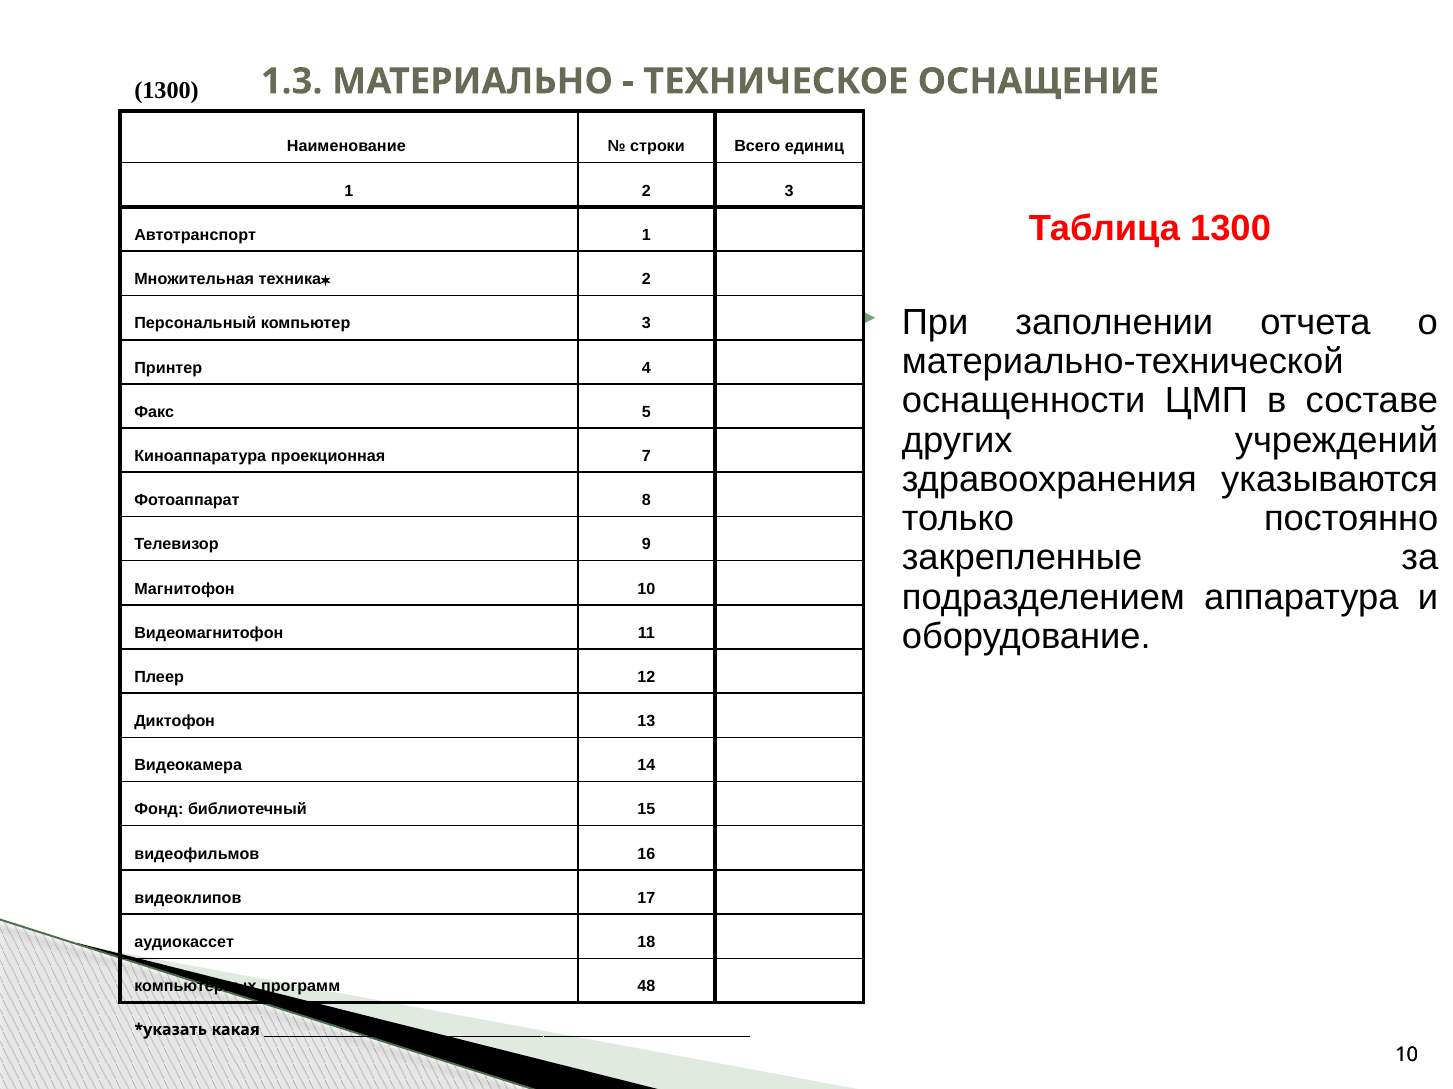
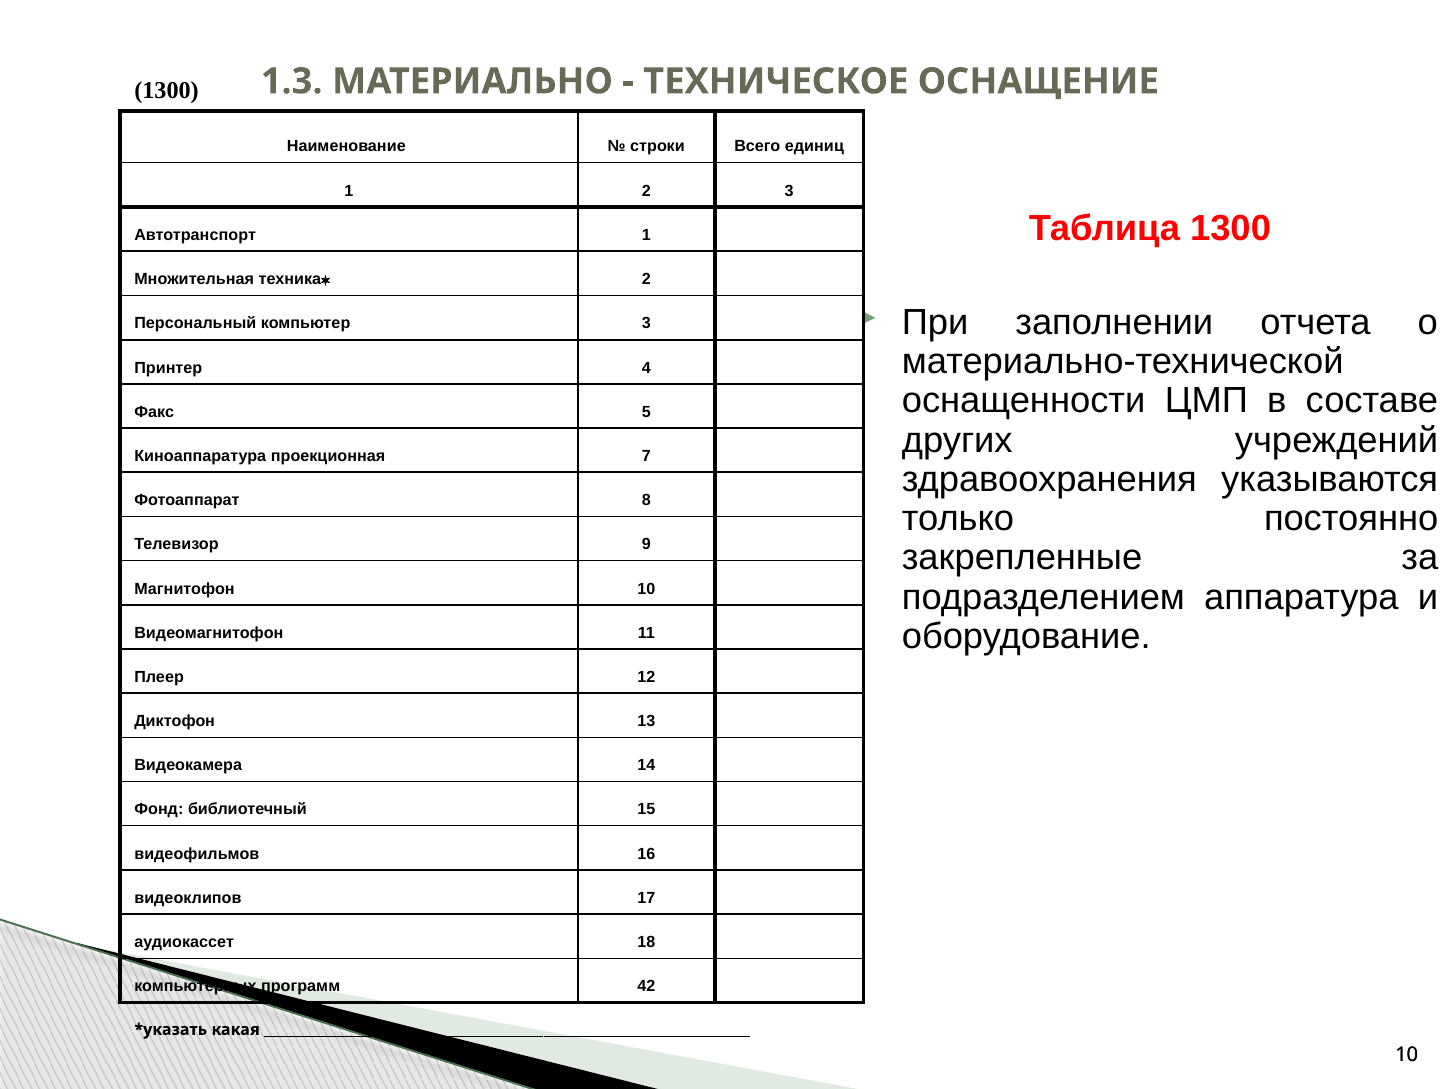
48: 48 -> 42 (646, 987)
